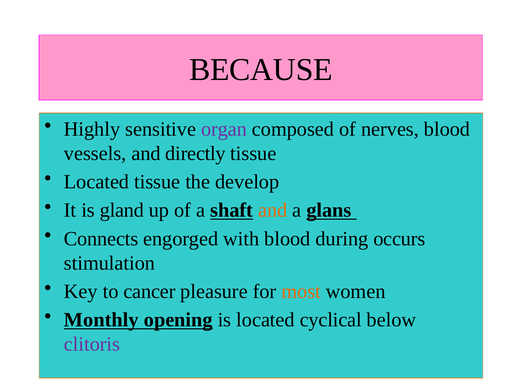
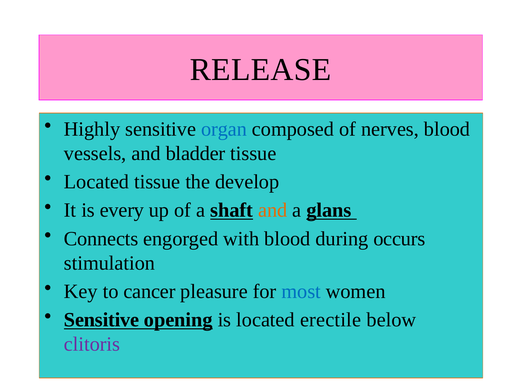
BECAUSE: BECAUSE -> RELEASE (261, 70)
organ colour: purple -> blue (224, 129)
directly: directly -> bladder (196, 154)
gland: gland -> every (122, 211)
most colour: orange -> blue (301, 292)
Monthly: Monthly -> Sensitive (102, 320)
cyclical: cyclical -> erectile (331, 320)
